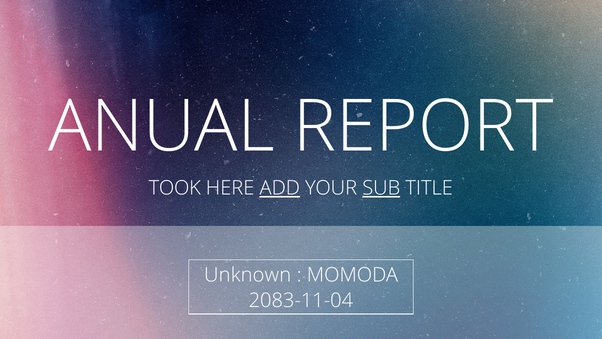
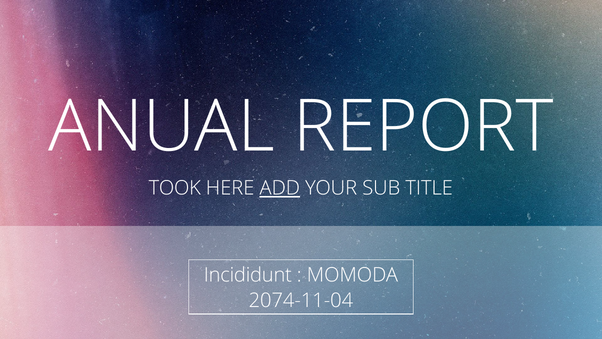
SUB underline: present -> none (381, 188)
Unknown: Unknown -> Incididunt (248, 275)
2083-11-04: 2083-11-04 -> 2074-11-04 (301, 300)
